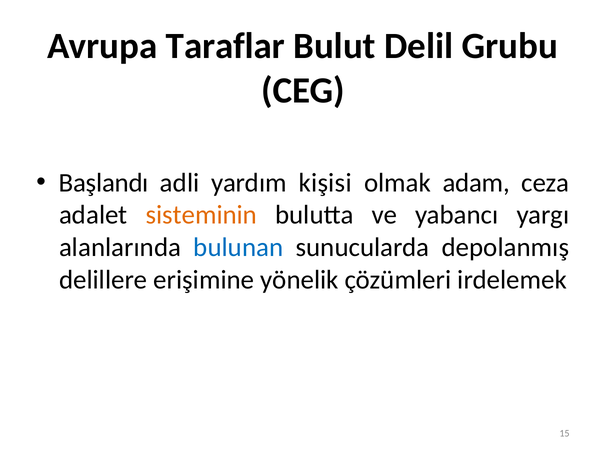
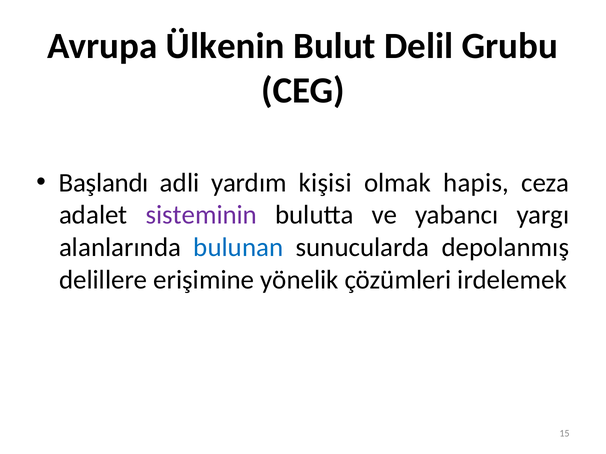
Taraflar: Taraflar -> Ülkenin (225, 46)
adam: adam -> hapis (476, 183)
sisteminin colour: orange -> purple (201, 215)
